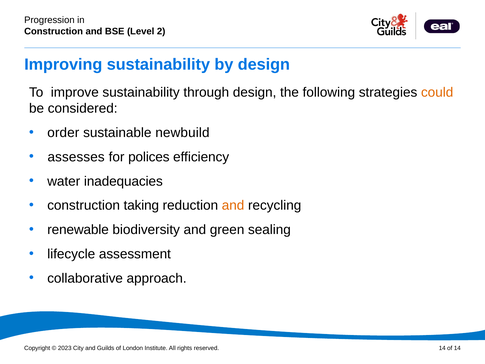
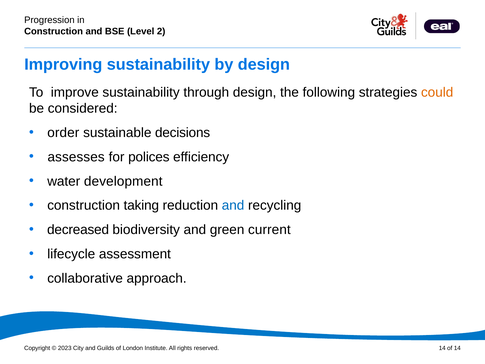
newbuild: newbuild -> decisions (183, 133)
inadequacies: inadequacies -> development (123, 181)
and colour: orange -> blue (233, 205)
renewable: renewable -> decreased (78, 230)
sealing: sealing -> current (269, 230)
